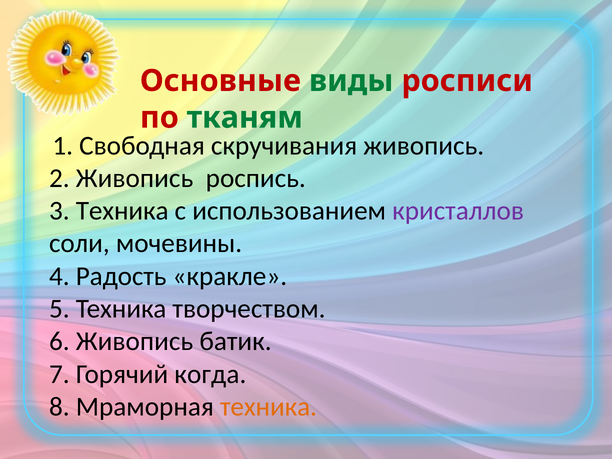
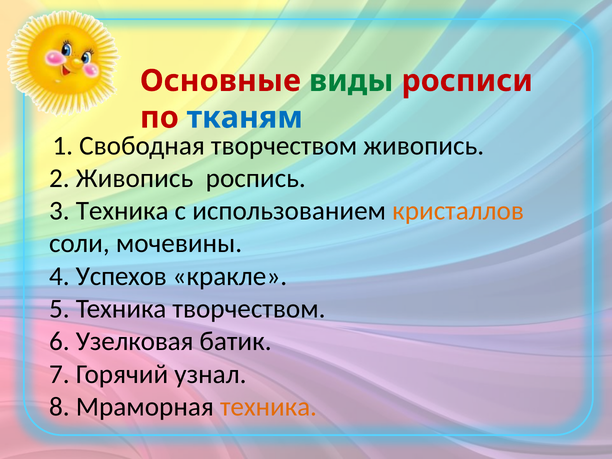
тканям colour: green -> blue (245, 118)
Свободная скручивания: скручивания -> творчеством (284, 146)
кристаллов colour: purple -> orange (458, 211)
Радость: Радость -> Успехов (121, 276)
6 Живопись: Живопись -> Узелковая (135, 341)
когда: когда -> узнал (210, 374)
